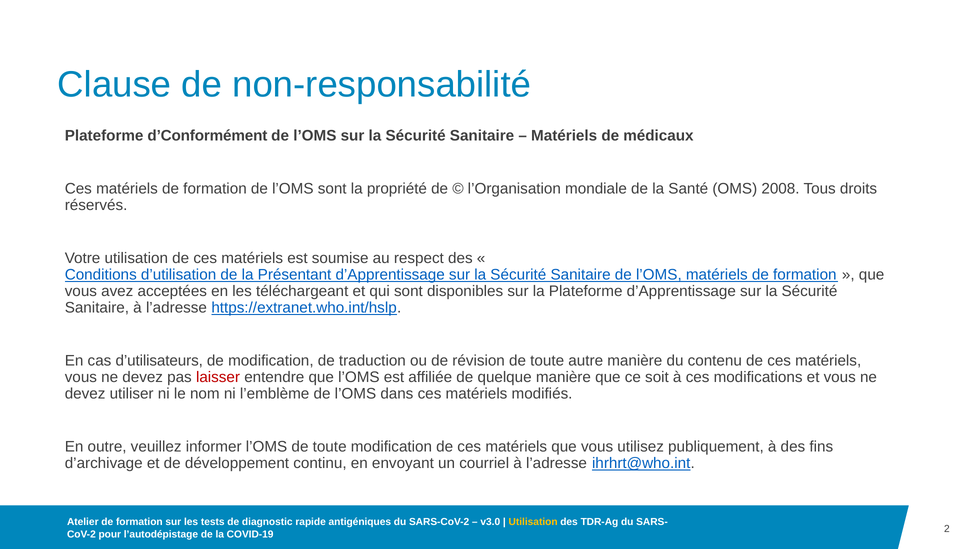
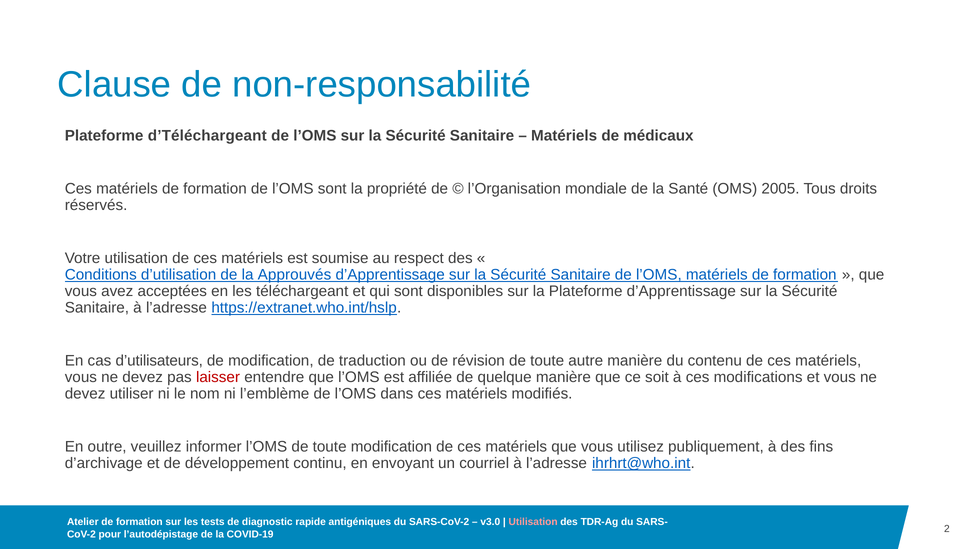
d’Conformément: d’Conformément -> d’Téléchargeant (207, 136)
2008: 2008 -> 2005 (780, 189)
Présentant: Présentant -> Approuvés (294, 275)
Utilisation colour: yellow -> pink (533, 522)
